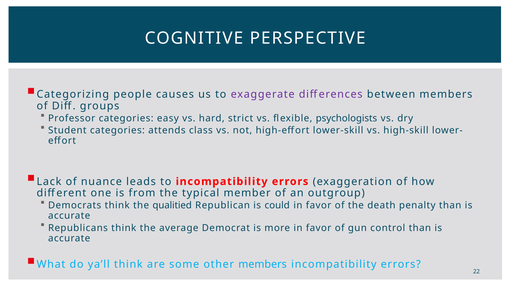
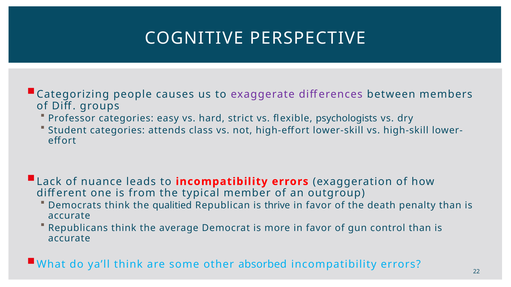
could: could -> thrive (277, 206)
other members: members -> absorbed (263, 265)
